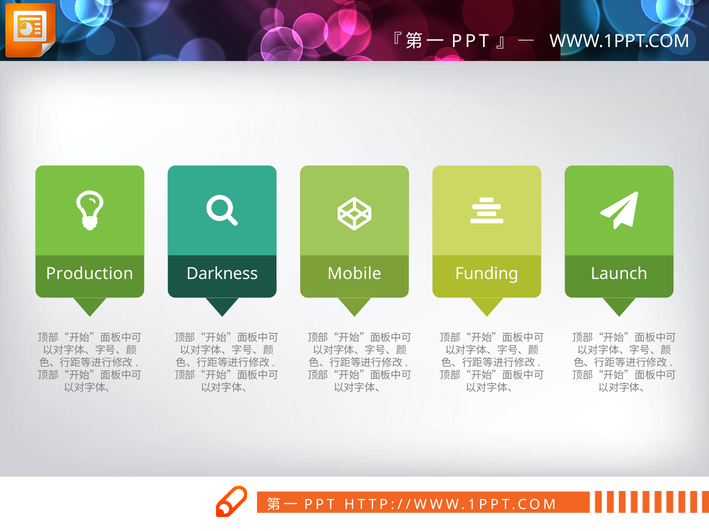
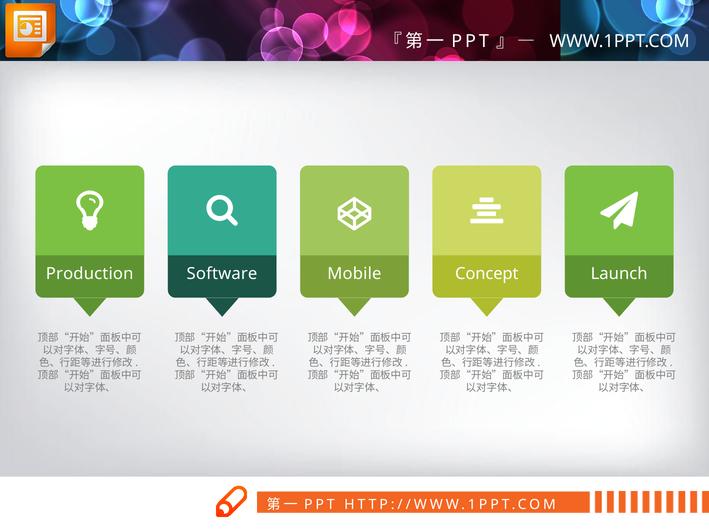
Darkness: Darkness -> Software (222, 274)
Funding: Funding -> Concept (487, 274)
